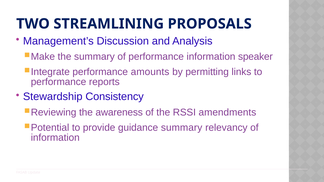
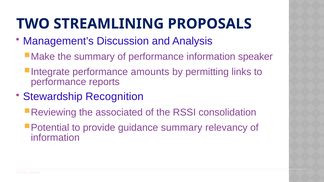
Consistency: Consistency -> Recognition (114, 97)
awareness: awareness -> associated (119, 113)
amendments: amendments -> consolidation (227, 113)
